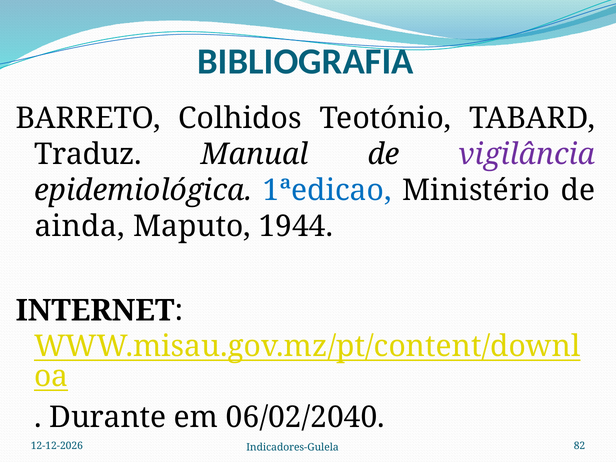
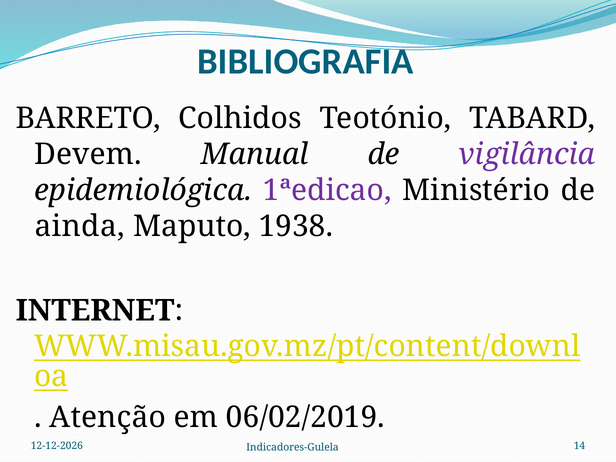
Traduz: Traduz -> Devem (88, 154)
1ªedicao colour: blue -> purple (327, 190)
1944: 1944 -> 1938 (296, 226)
Durante: Durante -> Atenção (108, 417)
06/02/2040: 06/02/2040 -> 06/02/2019 (305, 417)
82: 82 -> 14 (580, 446)
